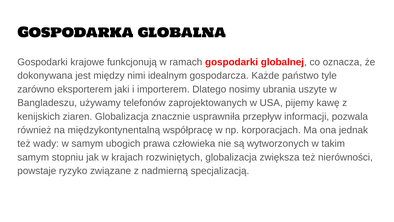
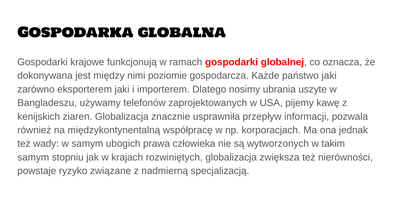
idealnym: idealnym -> poziomie (168, 76)
państwo tyle: tyle -> jaki (329, 76)
